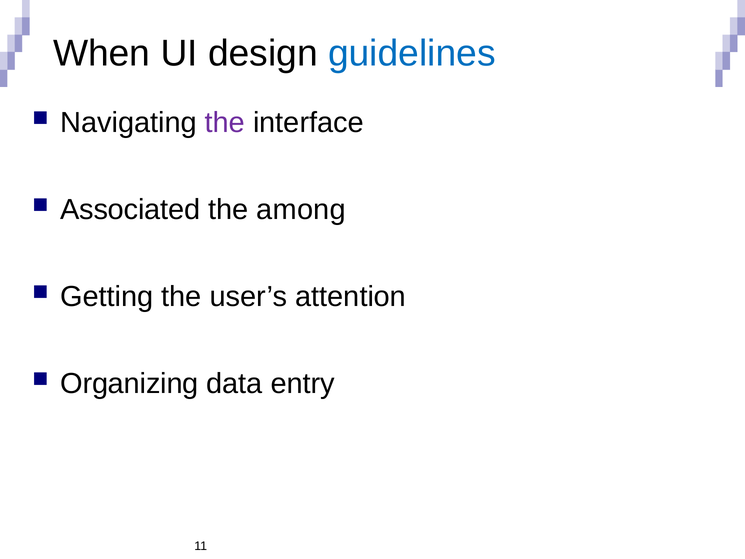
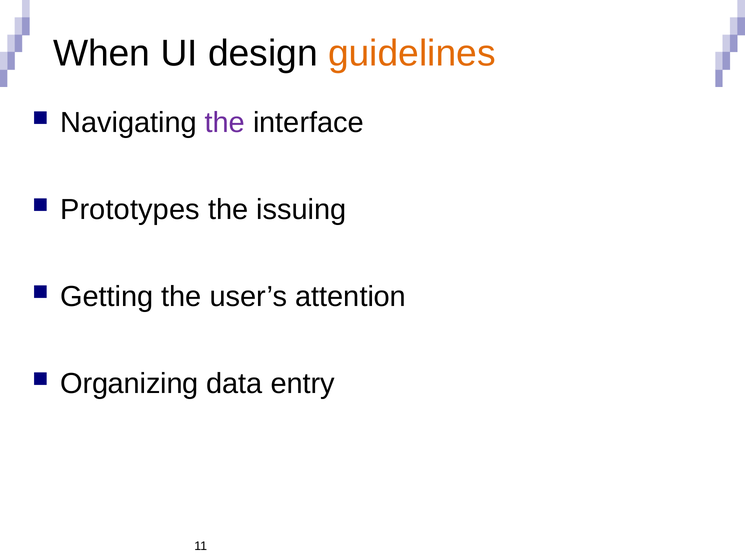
guidelines colour: blue -> orange (412, 53)
Associated: Associated -> Prototypes (130, 209)
among: among -> issuing (301, 209)
